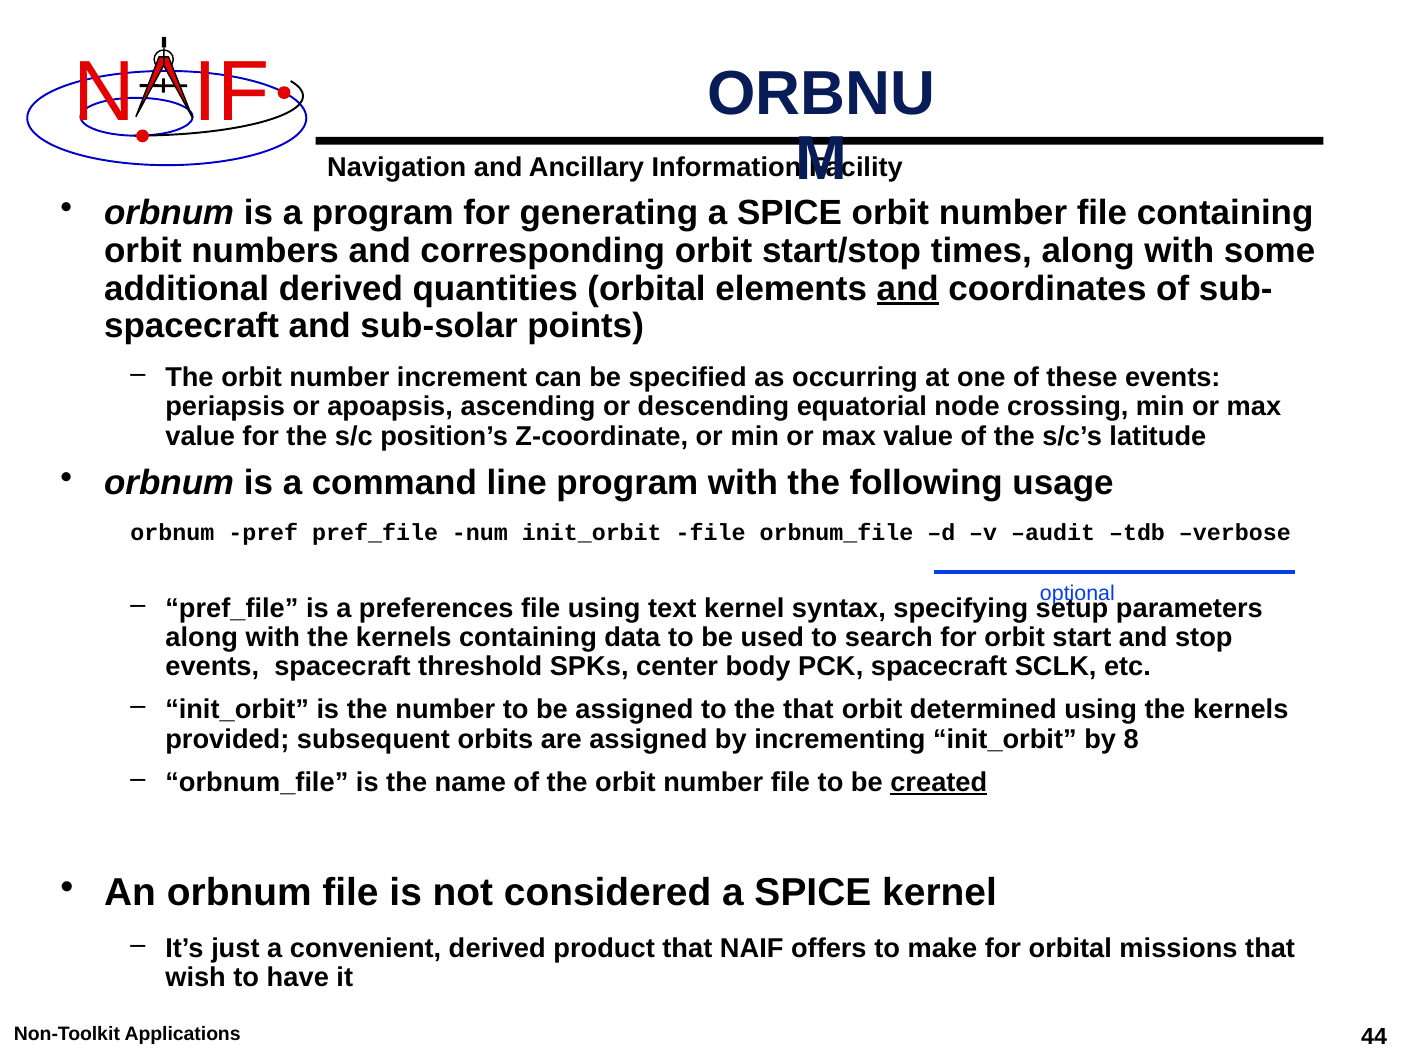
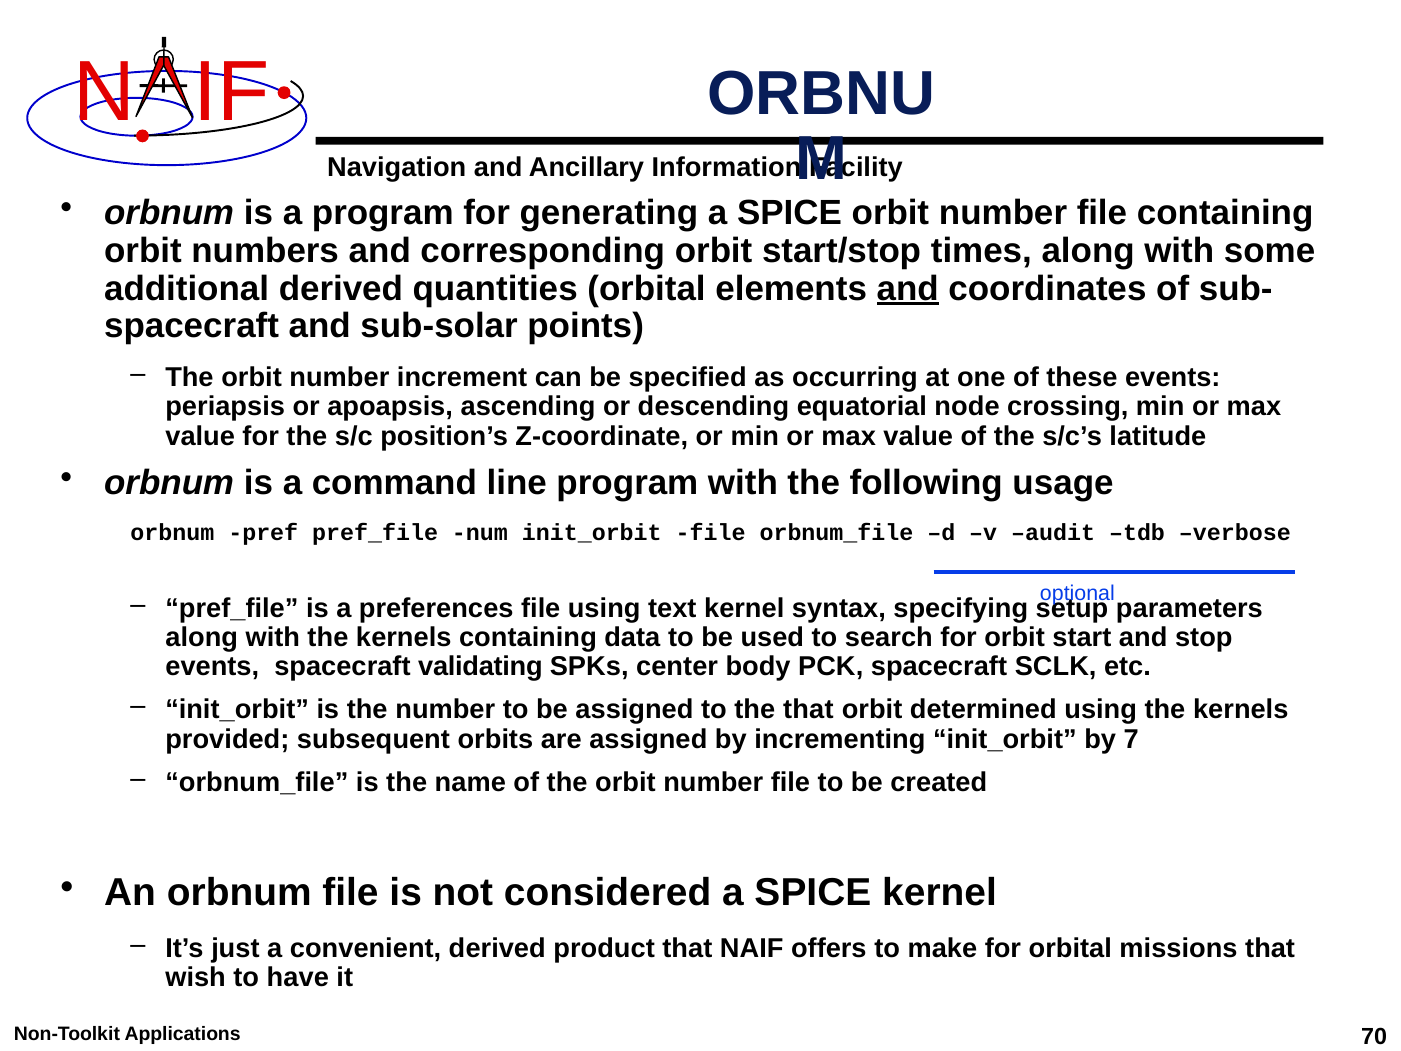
threshold: threshold -> validating (480, 667)
8: 8 -> 7 (1131, 740)
created underline: present -> none (939, 783)
44: 44 -> 70 (1374, 1037)
